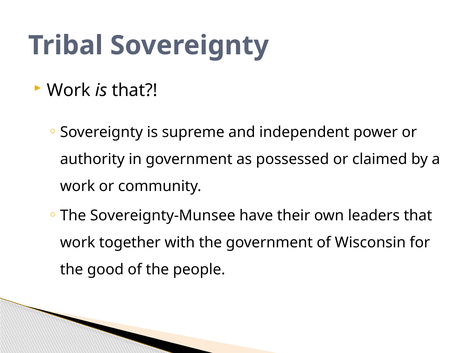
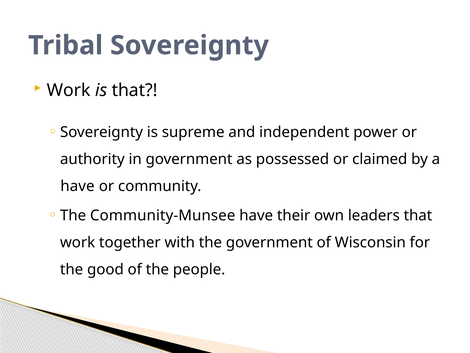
work: work -> have (77, 186)
Sovereignty-Munsee: Sovereignty-Munsee -> Community-Munsee (163, 215)
